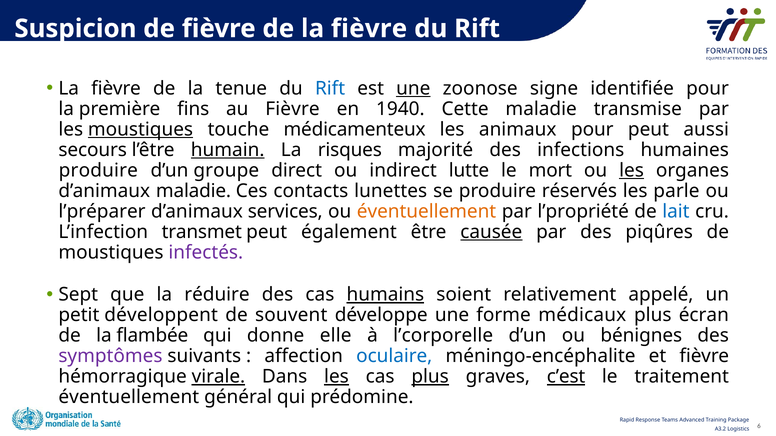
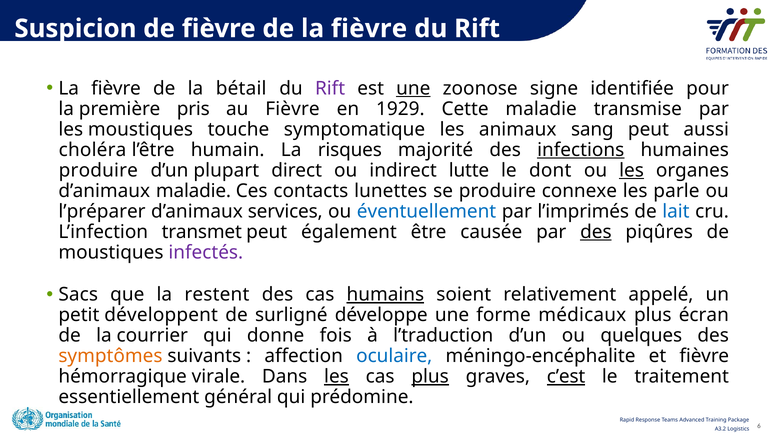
tenue: tenue -> bétail (241, 88)
Rift colour: blue -> purple (330, 88)
fins: fins -> pris (193, 109)
1940: 1940 -> 1929 (400, 109)
moustiques underline: present -> none (141, 130)
médicamenteux: médicamenteux -> symptomatique (354, 130)
animaux pour: pour -> sang (592, 130)
secours: secours -> choléra (93, 150)
humain underline: present -> none (228, 150)
infections underline: none -> present (581, 150)
groupe: groupe -> plupart (226, 171)
mort: mort -> dont (550, 171)
réservés: réservés -> connexe (579, 191)
éventuellement colour: orange -> blue (427, 212)
l’propriété: l’propriété -> l’imprimés (583, 212)
causée underline: present -> none (491, 232)
des underline: none -> present (596, 232)
Sept: Sept -> Sacs (78, 295)
réduire: réduire -> restent (217, 295)
souvent: souvent -> surligné (291, 315)
flambée: flambée -> courrier (152, 336)
elle: elle -> fois (336, 336)
l’corporelle: l’corporelle -> l’traduction (443, 336)
bénignes: bénignes -> quelques (641, 336)
symptômes colour: purple -> orange (110, 357)
virale underline: present -> none (218, 377)
éventuellement: éventuellement -> essentiellement (129, 398)
